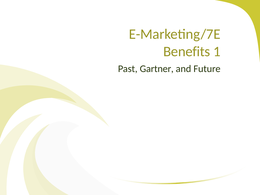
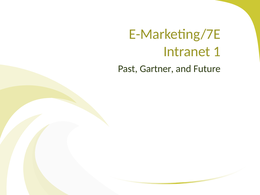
Benefits: Benefits -> Intranet (187, 51)
